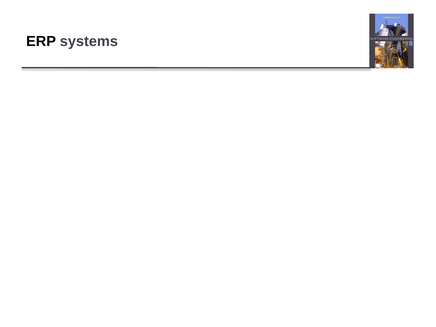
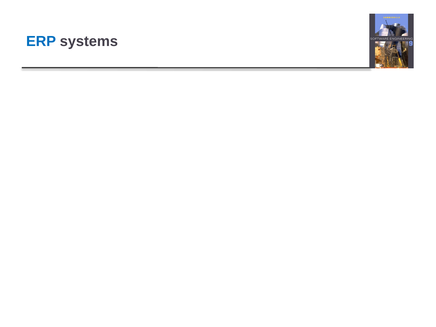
ERP colour: black -> blue (41, 41)
